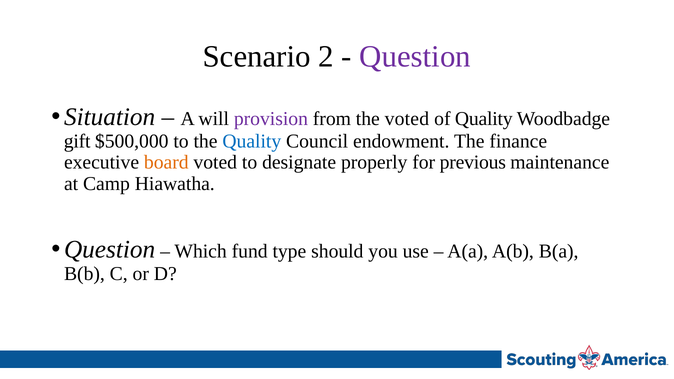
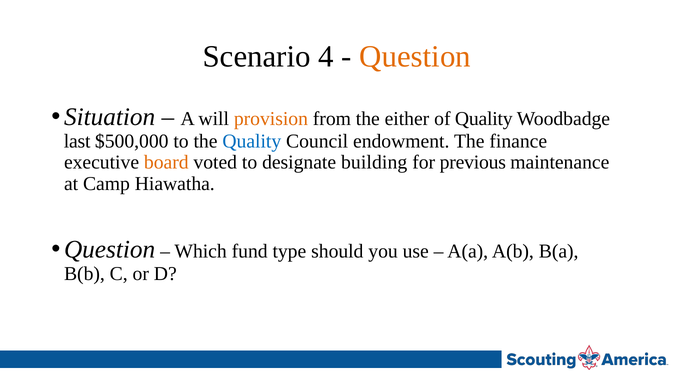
2: 2 -> 4 (326, 57)
Question colour: purple -> orange (415, 57)
provision colour: purple -> orange (271, 119)
the voted: voted -> either (407, 119)
gift: gift -> last (77, 141)
properly: properly -> building (374, 162)
